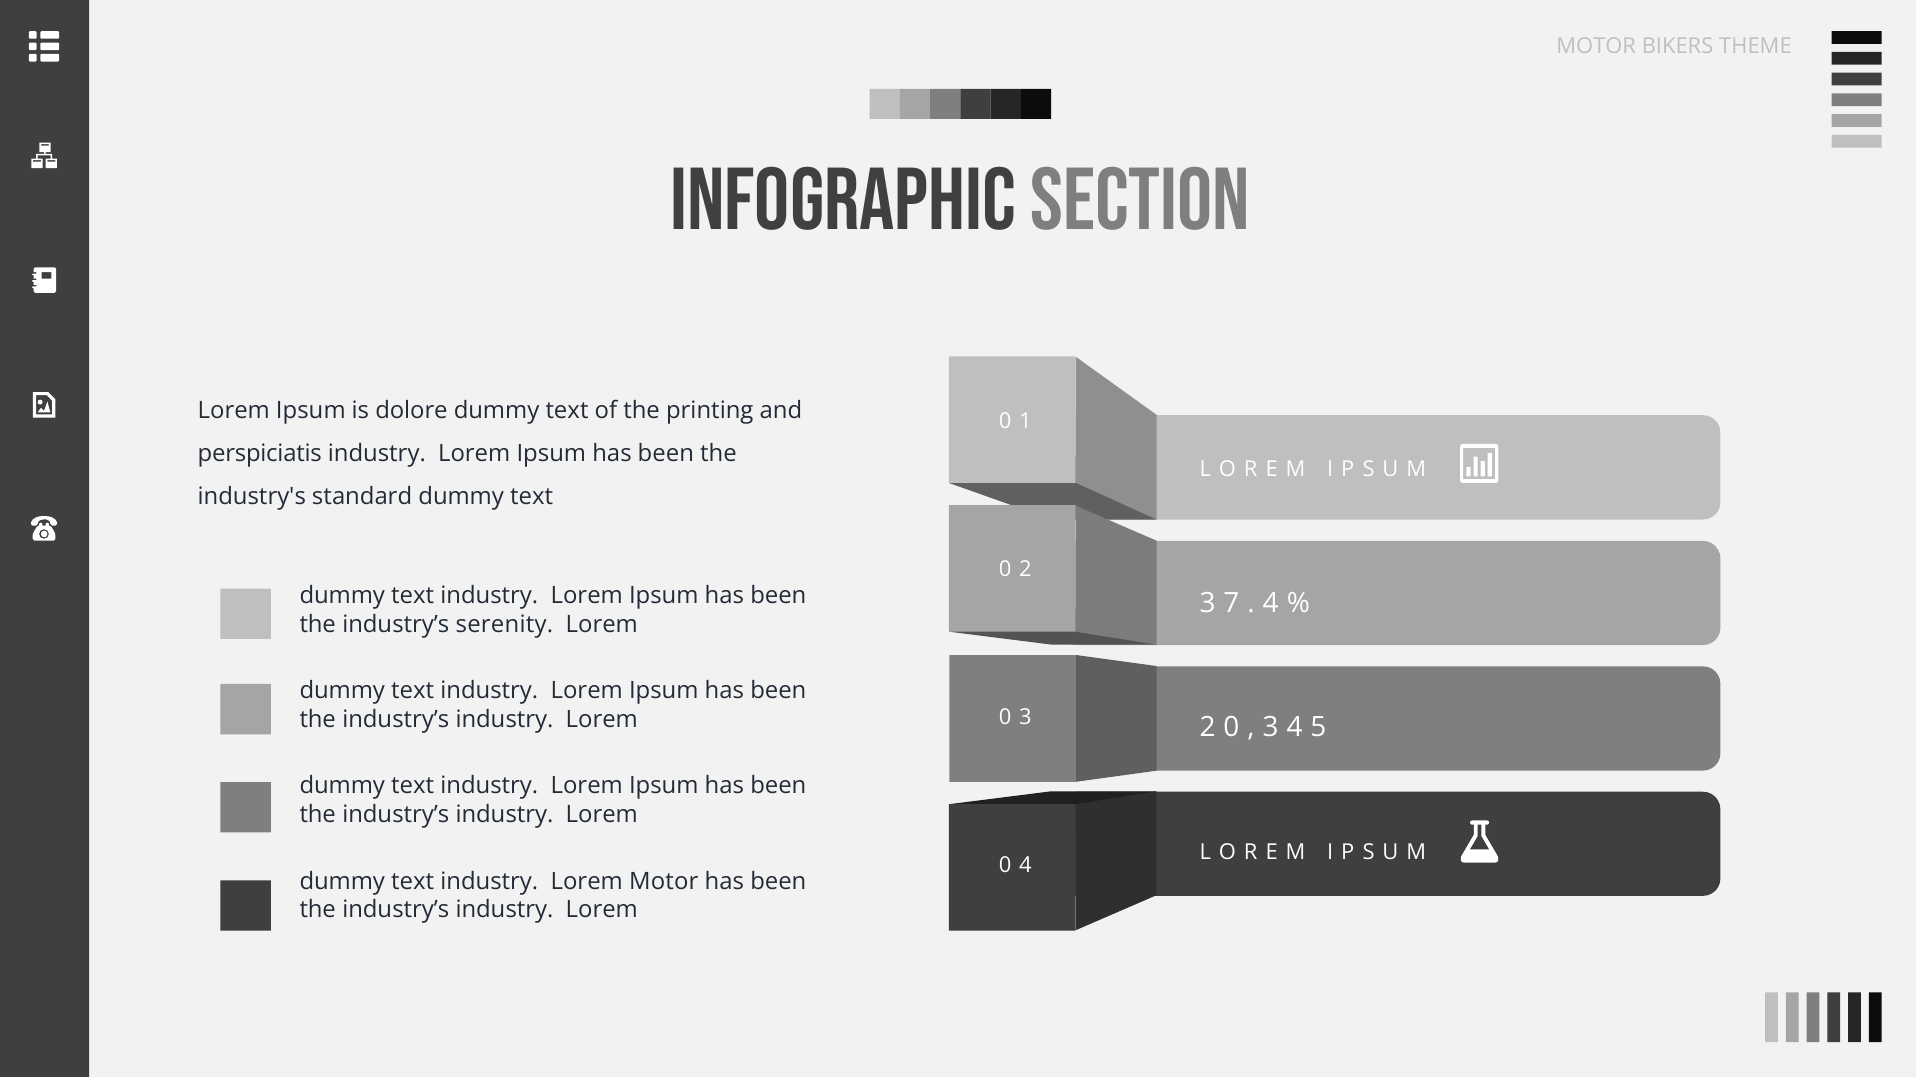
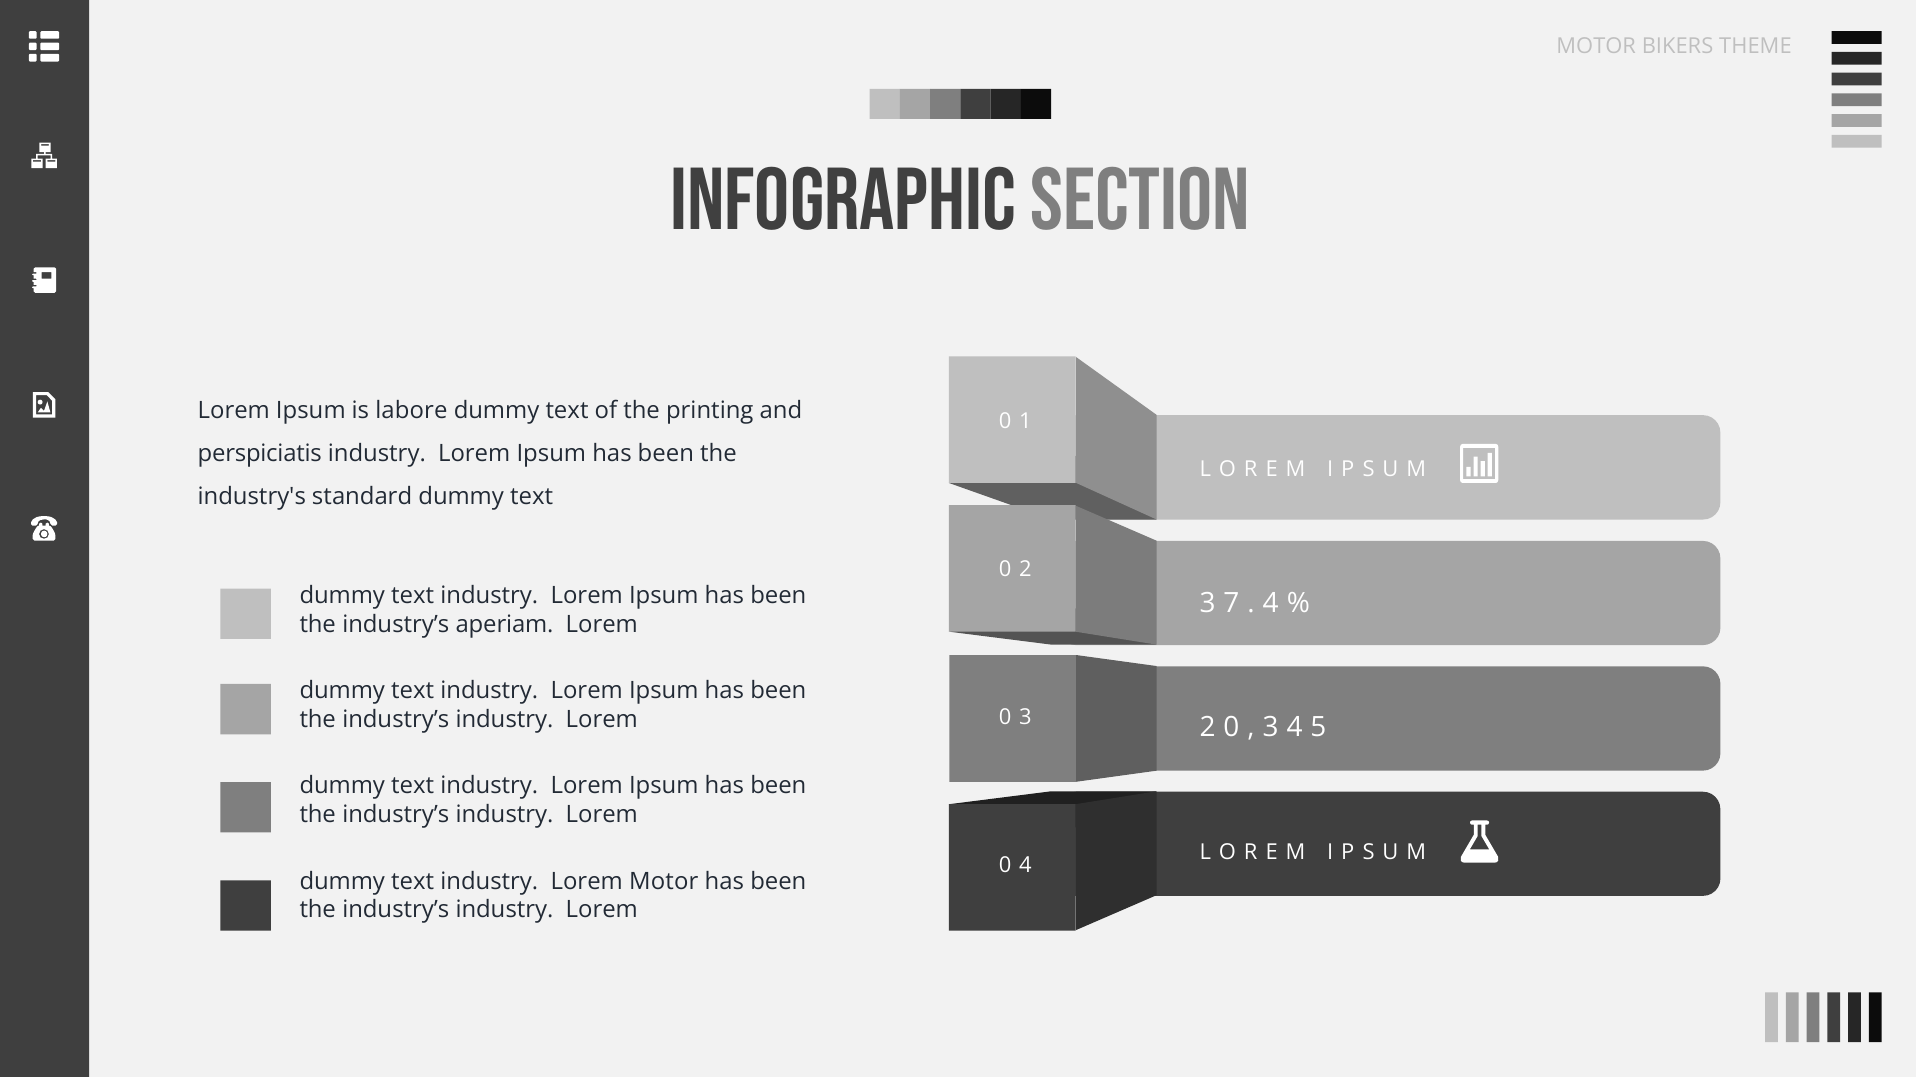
dolore: dolore -> labore (411, 411)
serenity: serenity -> aperiam (505, 625)
